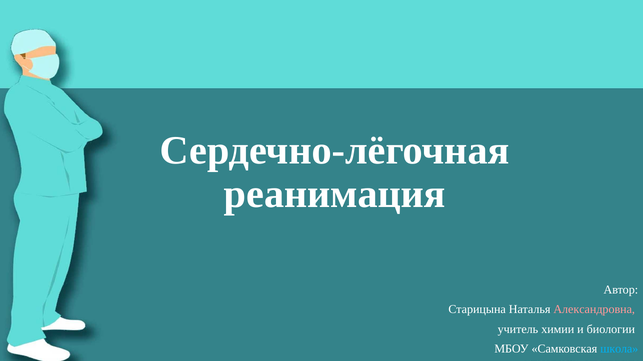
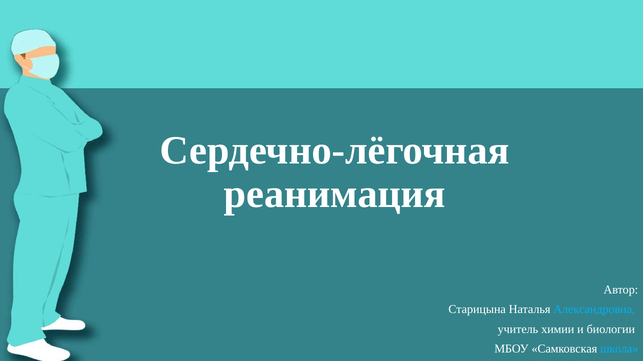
Александровна colour: pink -> light blue (594, 310)
